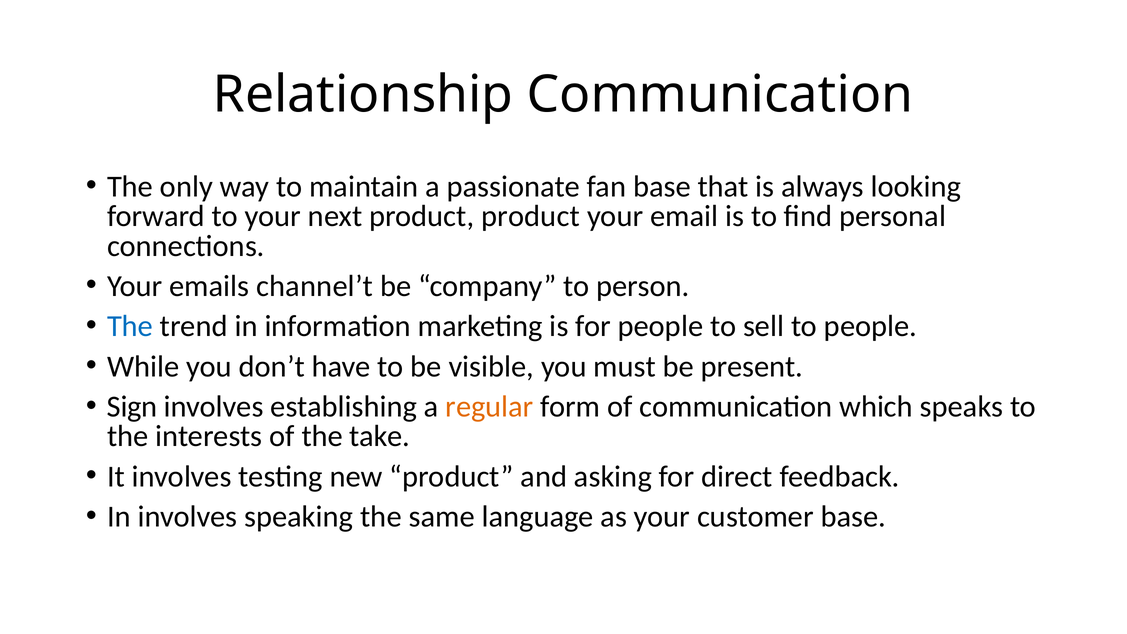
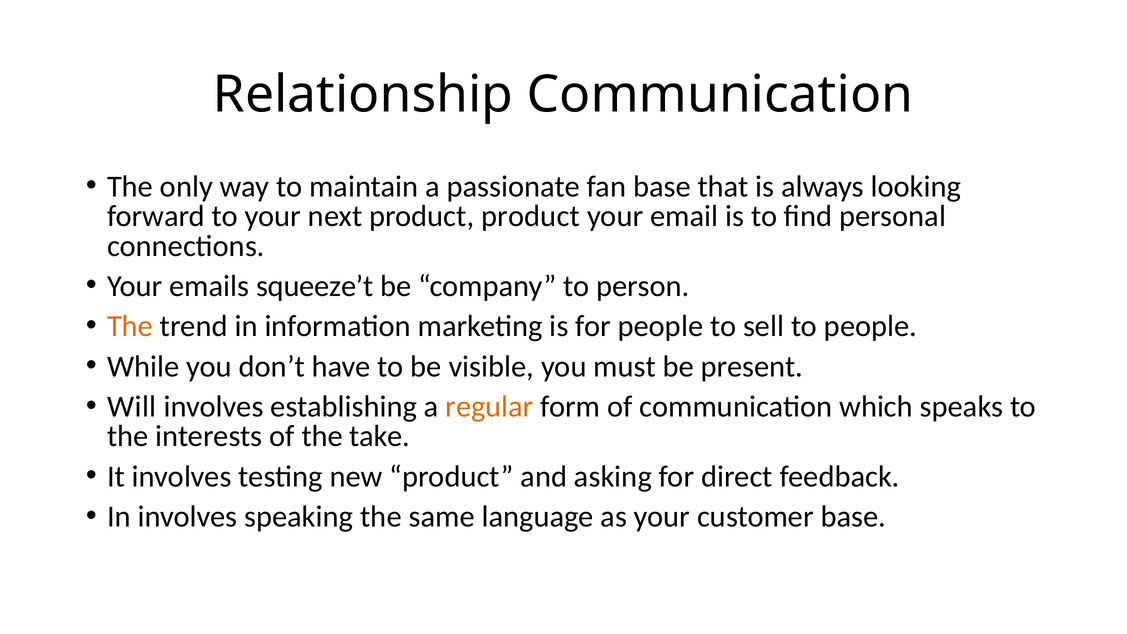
channel’t: channel’t -> squeeze’t (315, 286)
The colour: blue -> orange (130, 326)
Sign: Sign -> Will (132, 407)
